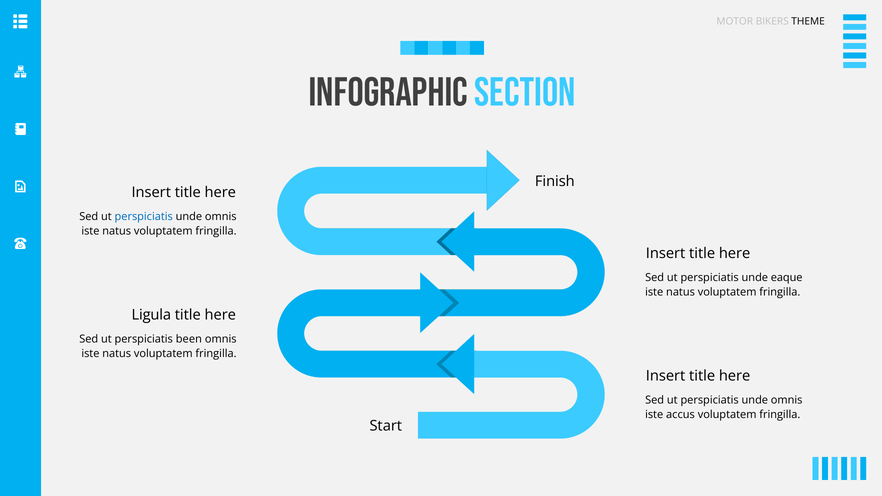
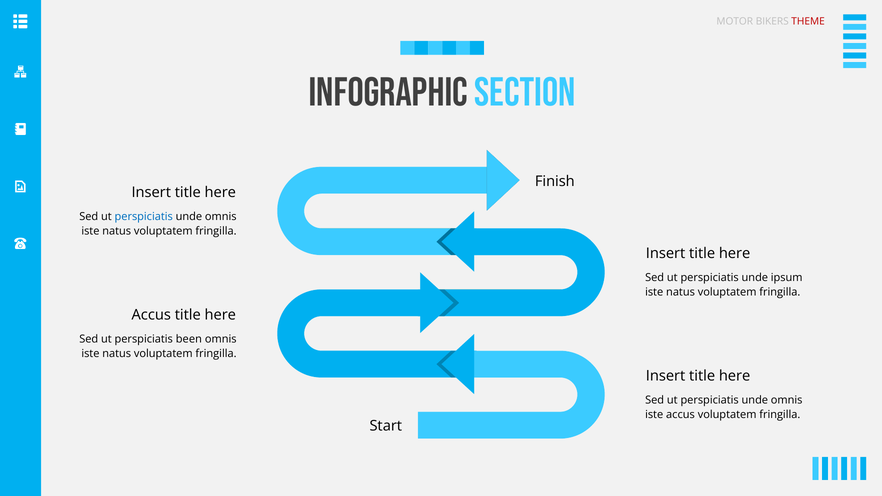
THEME colour: black -> red (808, 21)
eaque: eaque -> ipsum (787, 278)
Ligula: Ligula -> Accus (151, 315)
